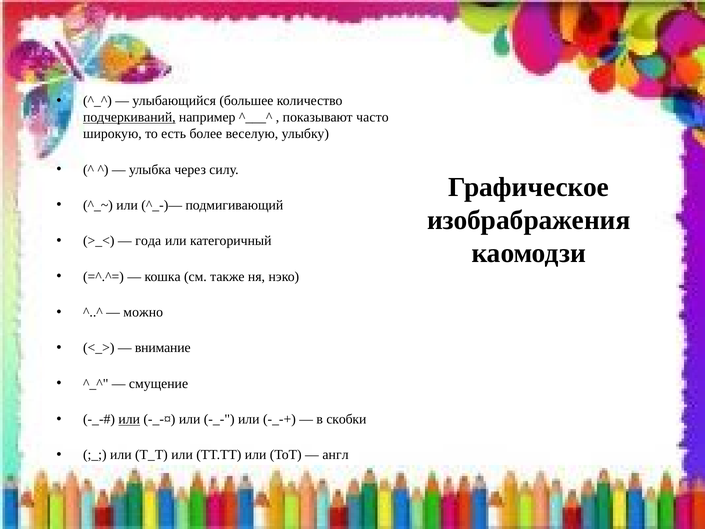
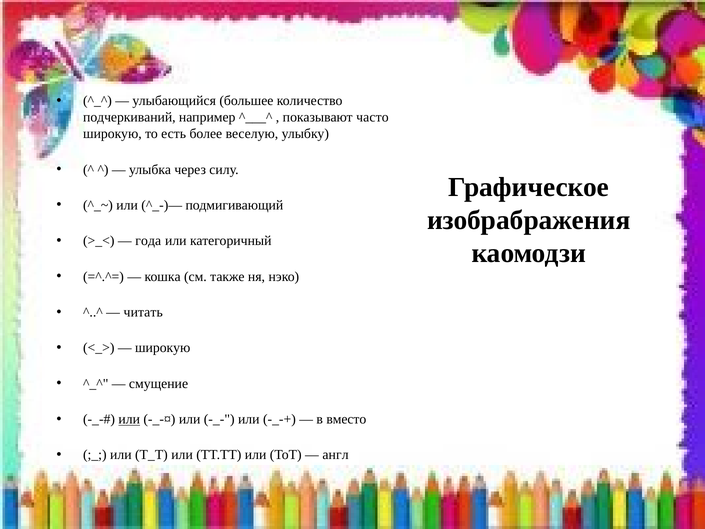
подчеркиваний underline: present -> none (129, 117)
можно: можно -> читать (143, 312)
внимание: внимание -> широкую (163, 348)
скобки: скобки -> вместо (346, 419)
